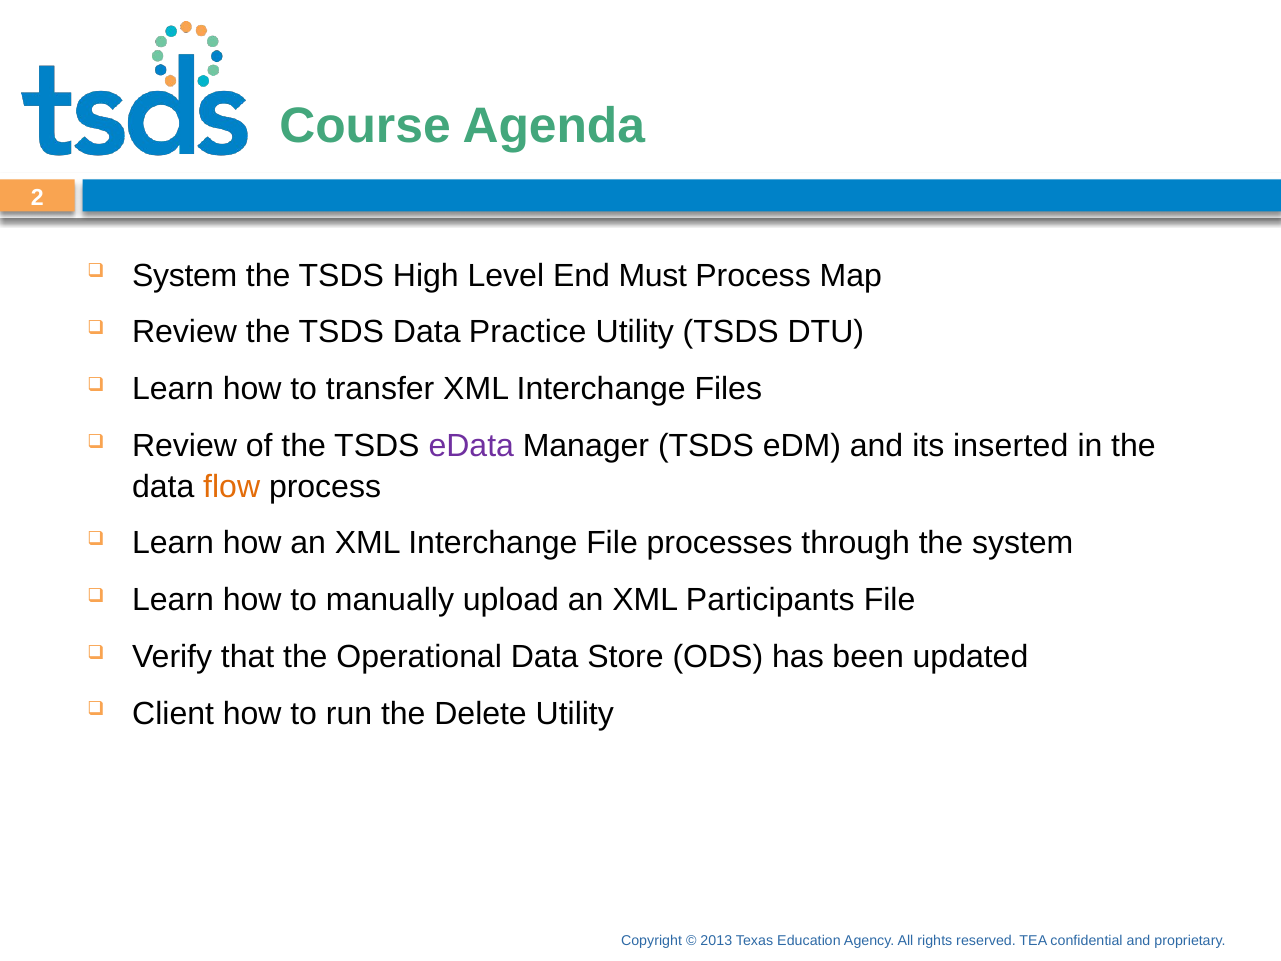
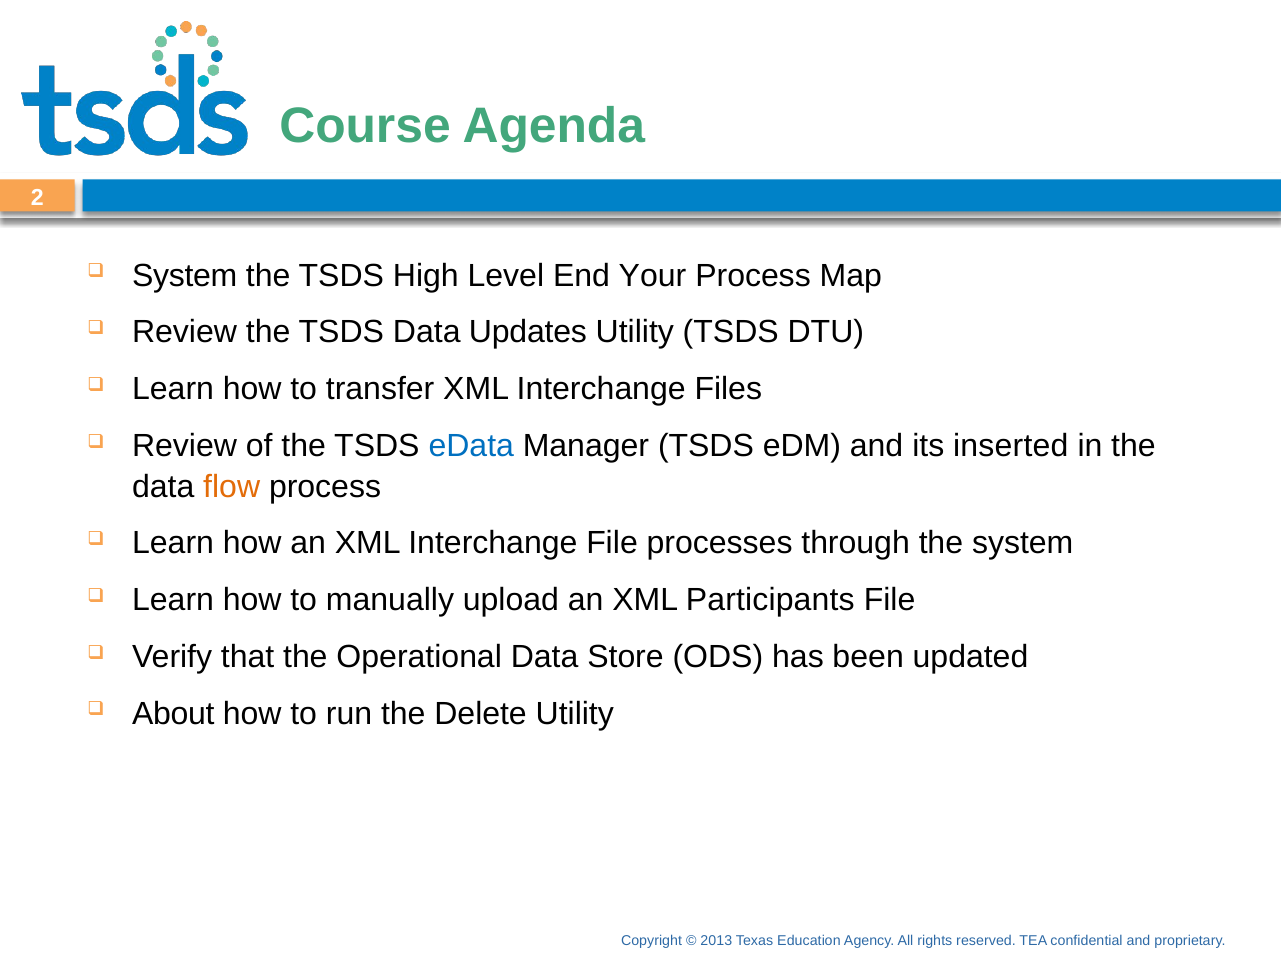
Must: Must -> Your (653, 276)
Practice: Practice -> Updates (528, 332)
eData colour: purple -> blue (471, 446)
Client: Client -> About (173, 713)
